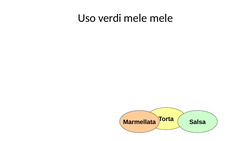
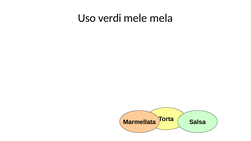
mele mele: mele -> mela (161, 18)
